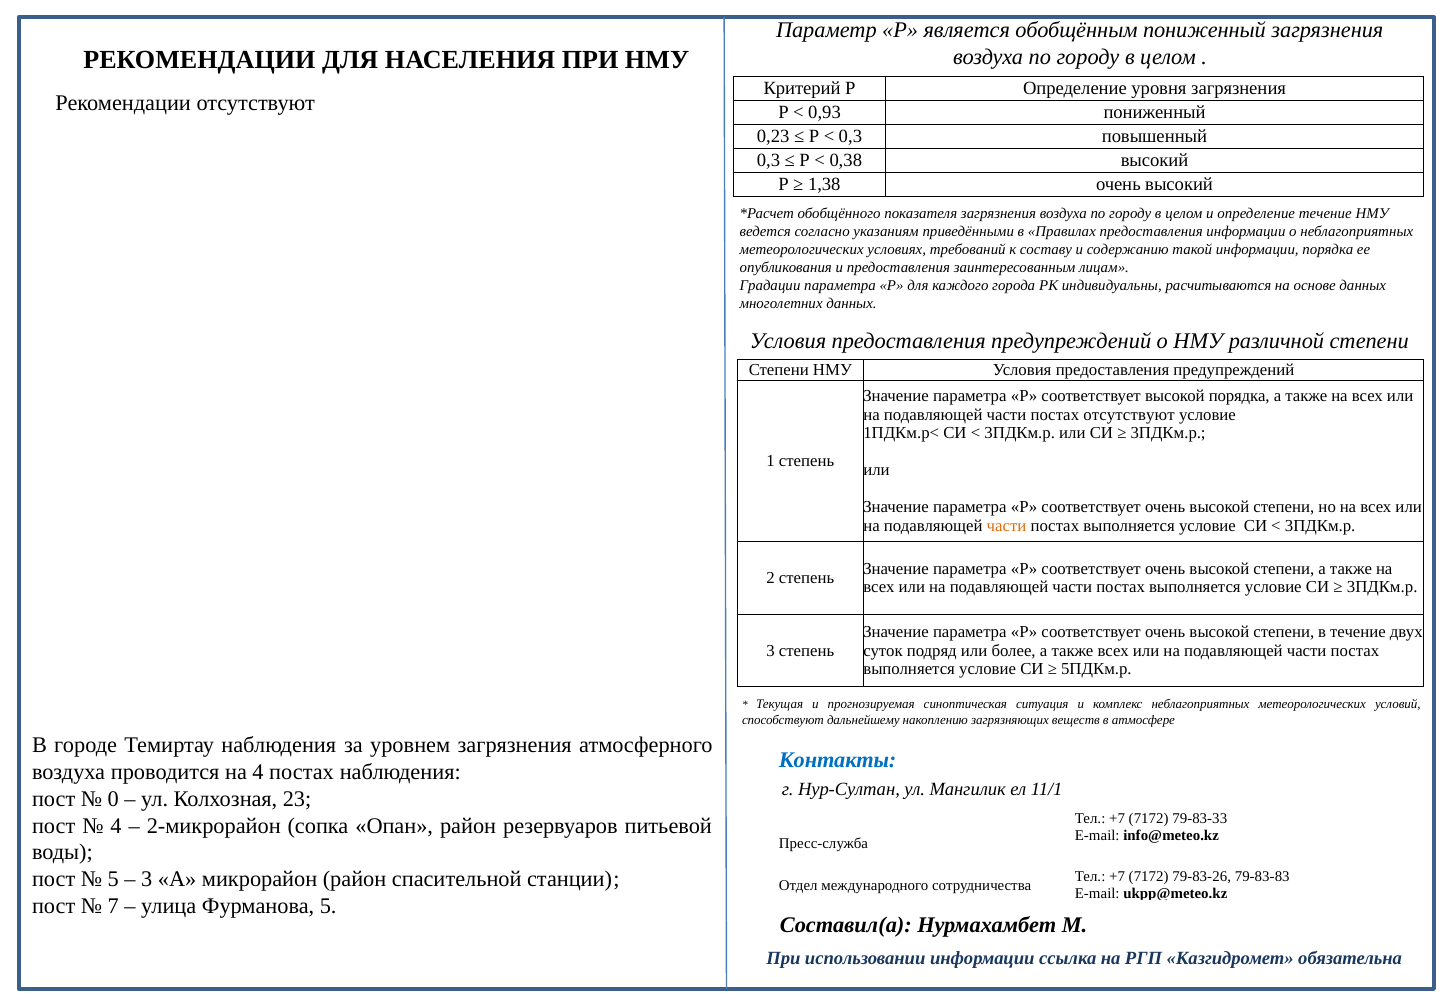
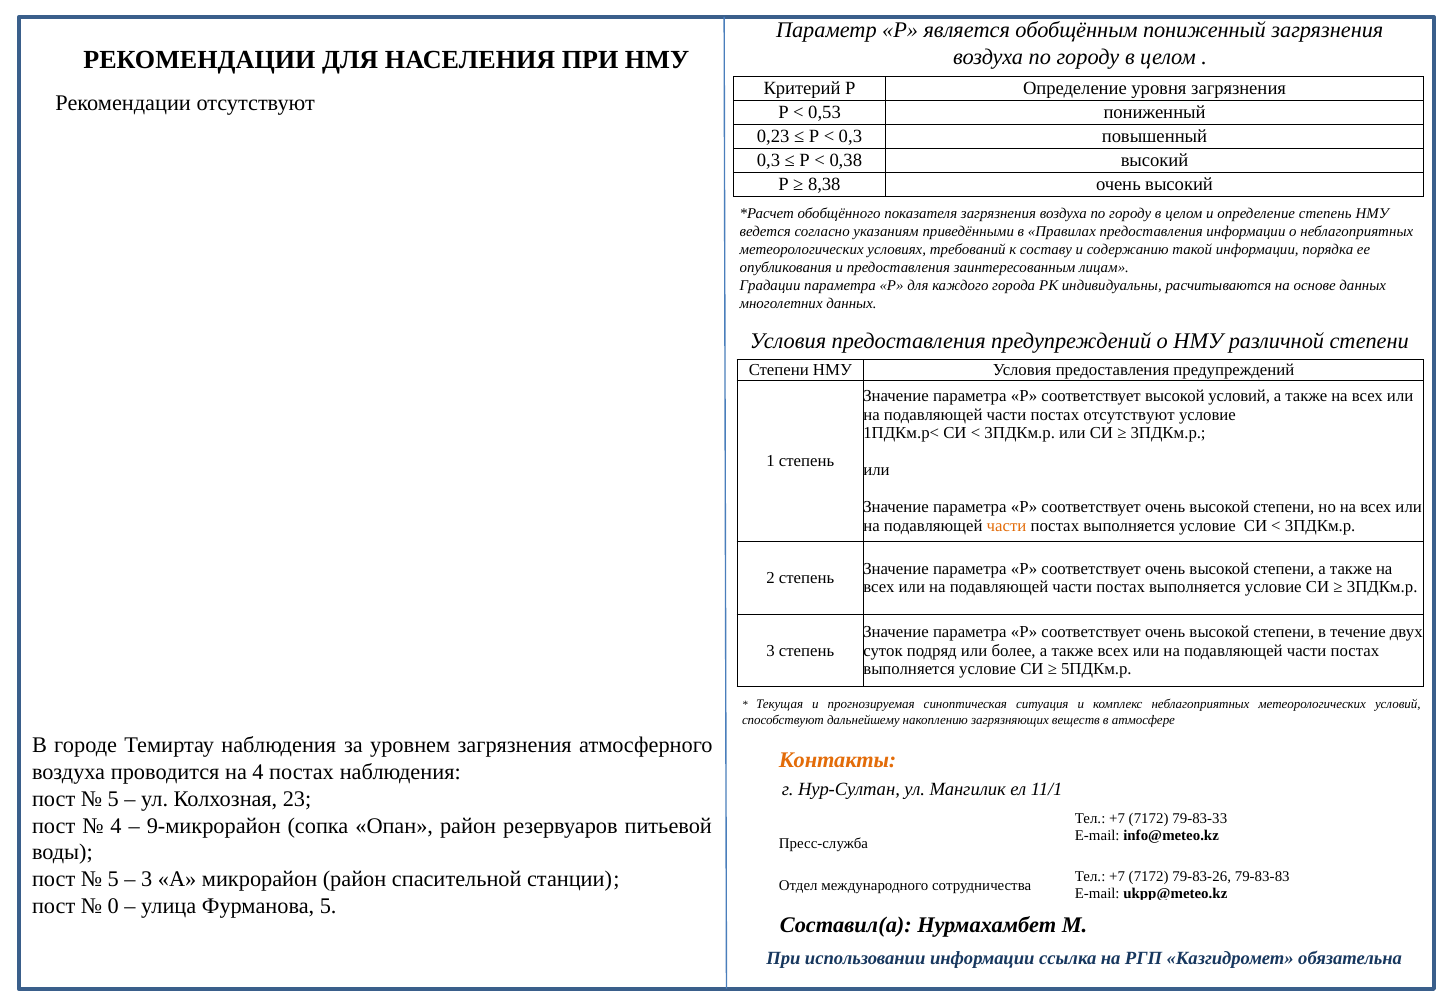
0,93: 0,93 -> 0,53 (825, 112)
1,38: 1,38 -> 8,38 (824, 184)
определение течение: течение -> степень (1325, 214)
высокой порядка: порядка -> условий (1239, 396)
Контакты colour: blue -> orange (838, 760)
0: 0 -> 5 (113, 799)
2-микрорайон: 2-микрорайон -> 9-микрорайон (214, 826)
7: 7 -> 0 (113, 906)
